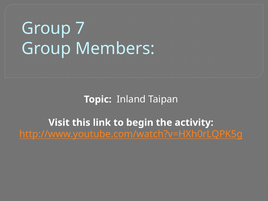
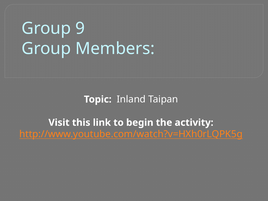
7: 7 -> 9 (80, 28)
